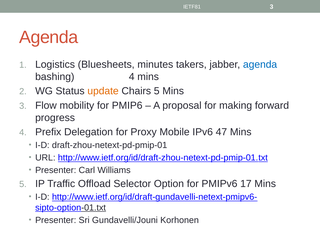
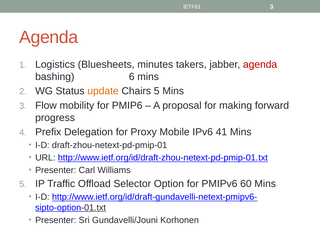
agenda colour: blue -> red (260, 64)
bashing 4: 4 -> 6 (132, 77)
47: 47 -> 41 (221, 132)
17: 17 -> 60 (246, 184)
